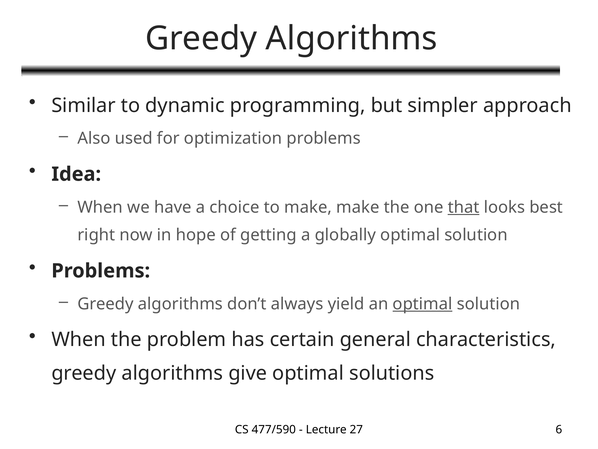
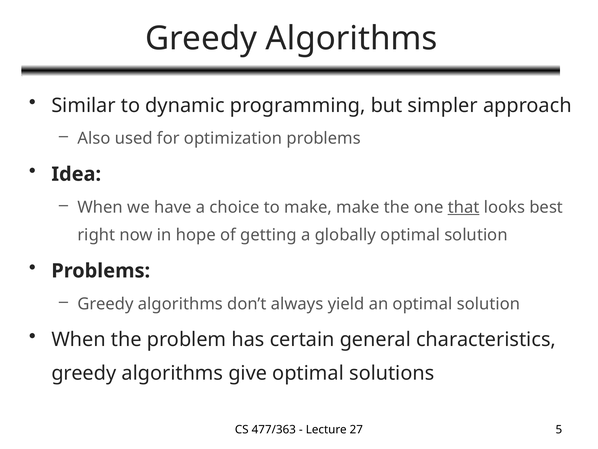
optimal underline: present -> none (423, 304)
477/590: 477/590 -> 477/363 (274, 429)
6: 6 -> 5 (559, 429)
